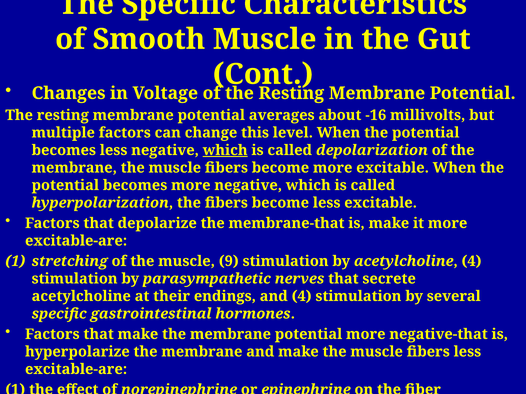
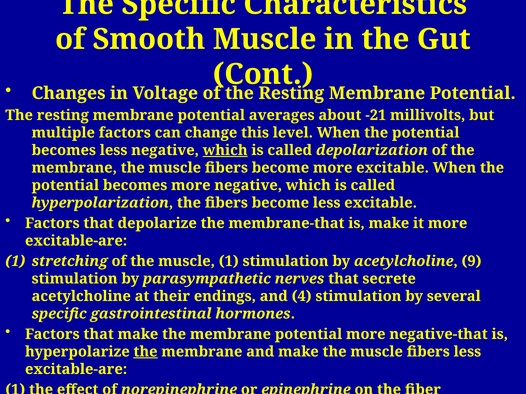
-16: -16 -> -21 (376, 115)
muscle 9: 9 -> 1 (229, 261)
acetylcholine 4: 4 -> 9 (472, 261)
the underline: none -> present (145, 352)
